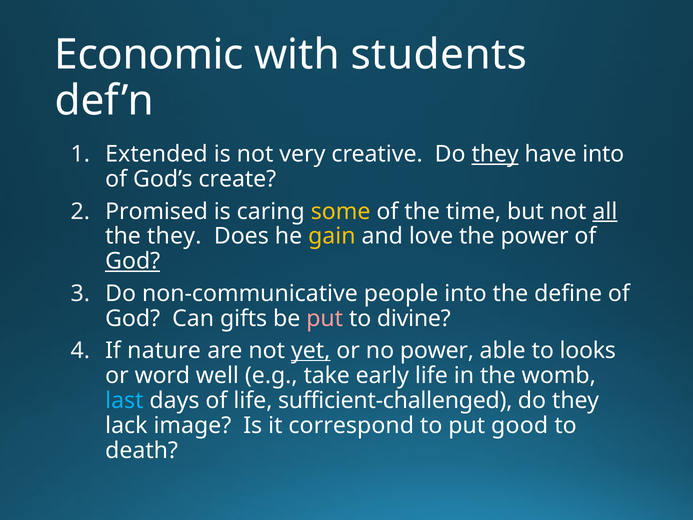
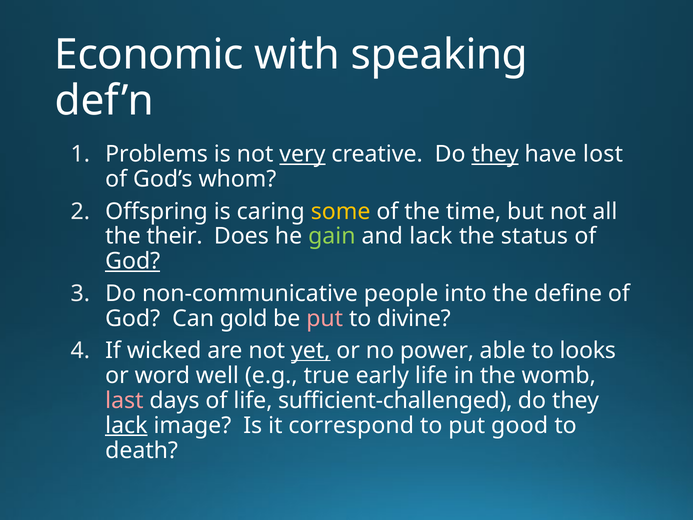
students: students -> speaking (439, 55)
Extended: Extended -> Problems (157, 154)
very underline: none -> present (302, 154)
have into: into -> lost (603, 154)
create: create -> whom (237, 179)
Promised: Promised -> Offspring (157, 211)
all underline: present -> none (605, 211)
the they: they -> their (174, 236)
gain colour: yellow -> light green (332, 236)
and love: love -> lack (431, 236)
the power: power -> status (534, 236)
gifts: gifts -> gold (244, 318)
nature: nature -> wicked (164, 350)
take: take -> true (327, 375)
last colour: light blue -> pink (124, 400)
lack underline: none -> present (126, 425)
